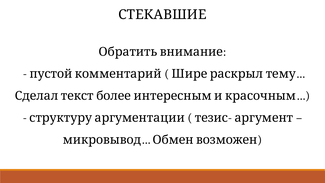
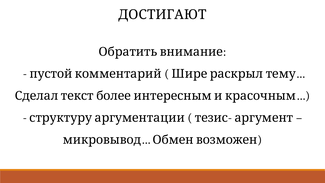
СТЕКАВШИЕ: СТЕКАВШИЕ -> ДОСТИГАЮТ (162, 15)
